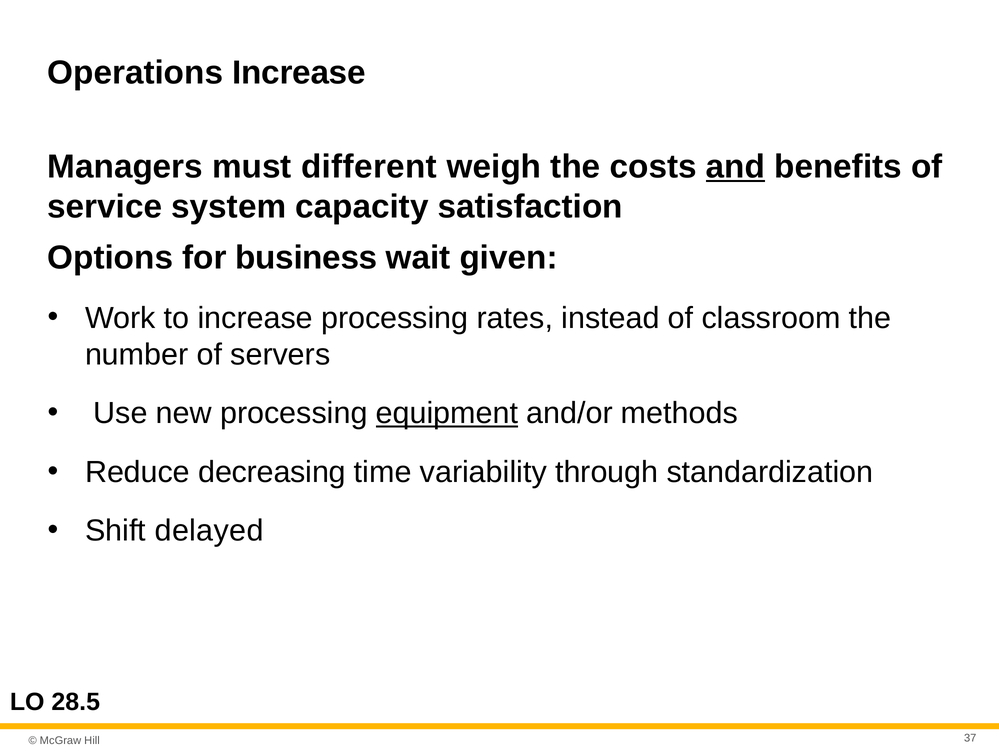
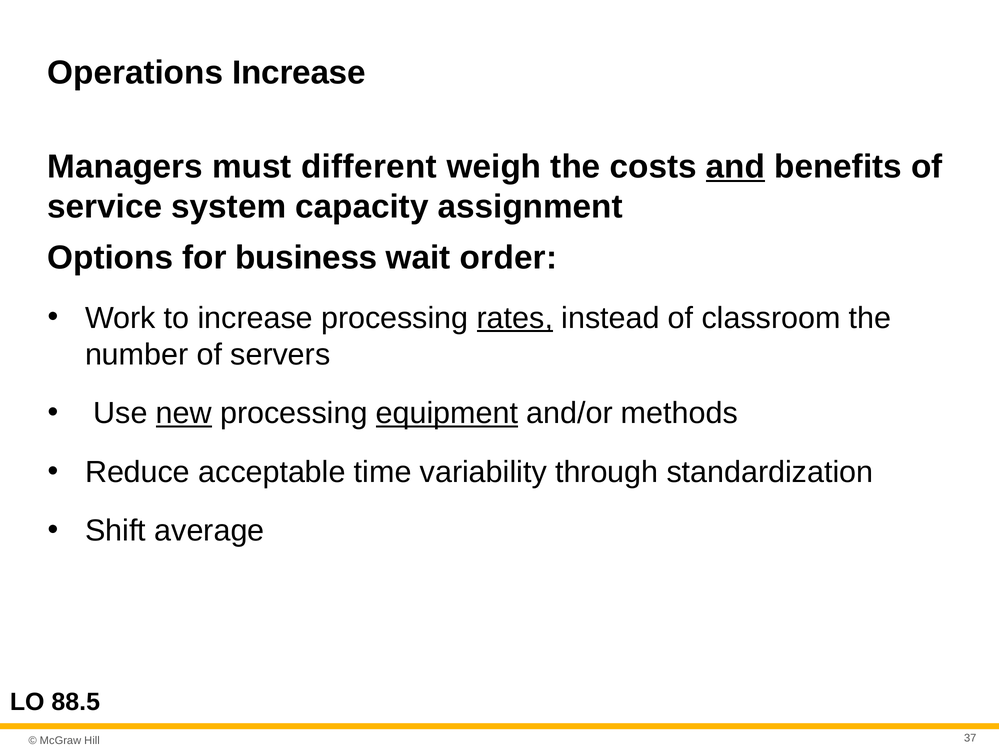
satisfaction: satisfaction -> assignment (530, 207)
given: given -> order (508, 258)
rates underline: none -> present (515, 318)
new underline: none -> present (184, 413)
decreasing: decreasing -> acceptable (272, 472)
delayed: delayed -> average (209, 531)
28.5: 28.5 -> 88.5 (76, 702)
